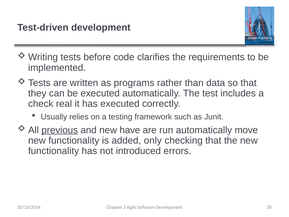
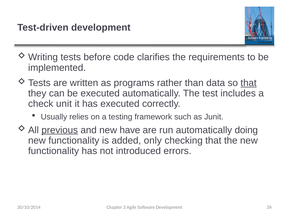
that underline: none -> present (249, 83)
real: real -> unit (64, 104)
move: move -> doing (246, 130)
